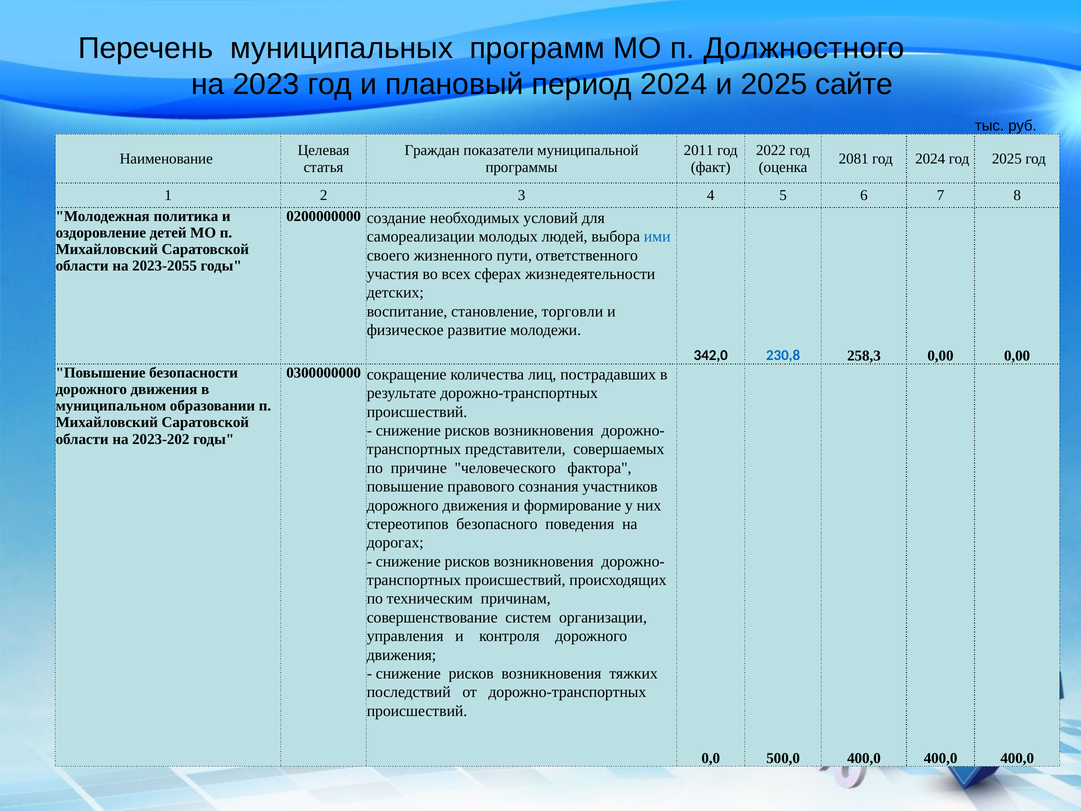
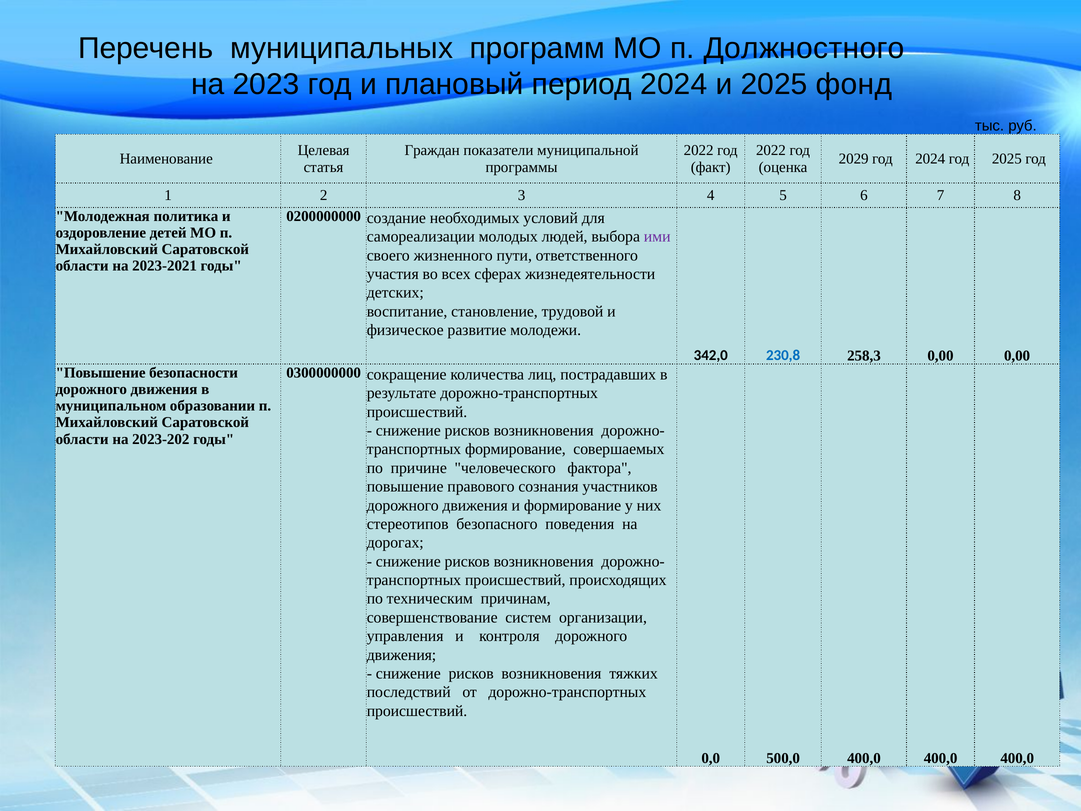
сайте: сайте -> фонд (854, 84)
2011: 2011 -> 2022 (699, 150)
2081: 2081 -> 2029 (854, 159)
ими colour: blue -> purple (657, 237)
2023-2055: 2023-2055 -> 2023-2021 (165, 266)
торговли: торговли -> трудовой (573, 311)
представители: представители -> формирование (515, 449)
